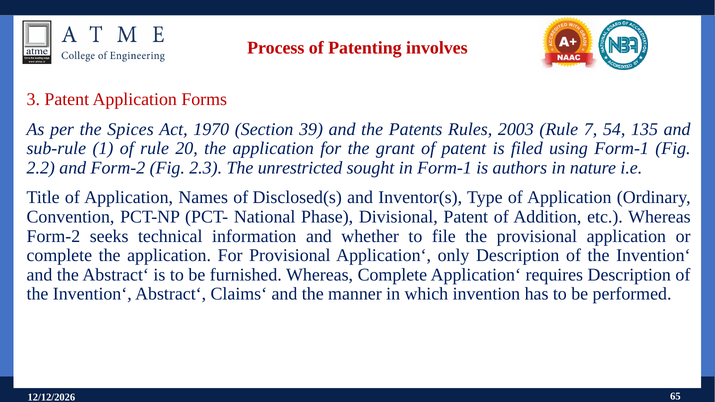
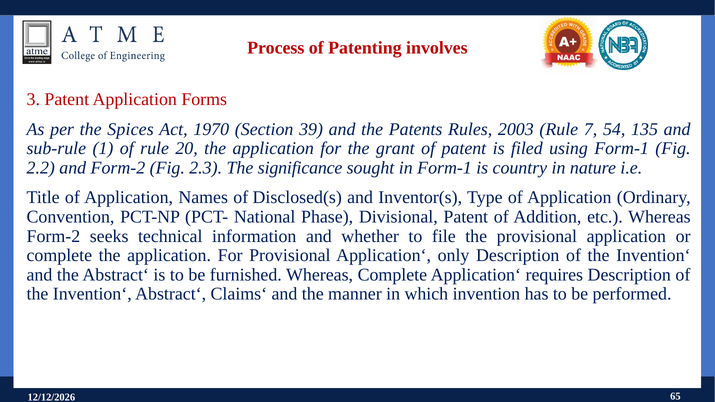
unrestricted: unrestricted -> significance (300, 168)
authors: authors -> country (520, 168)
